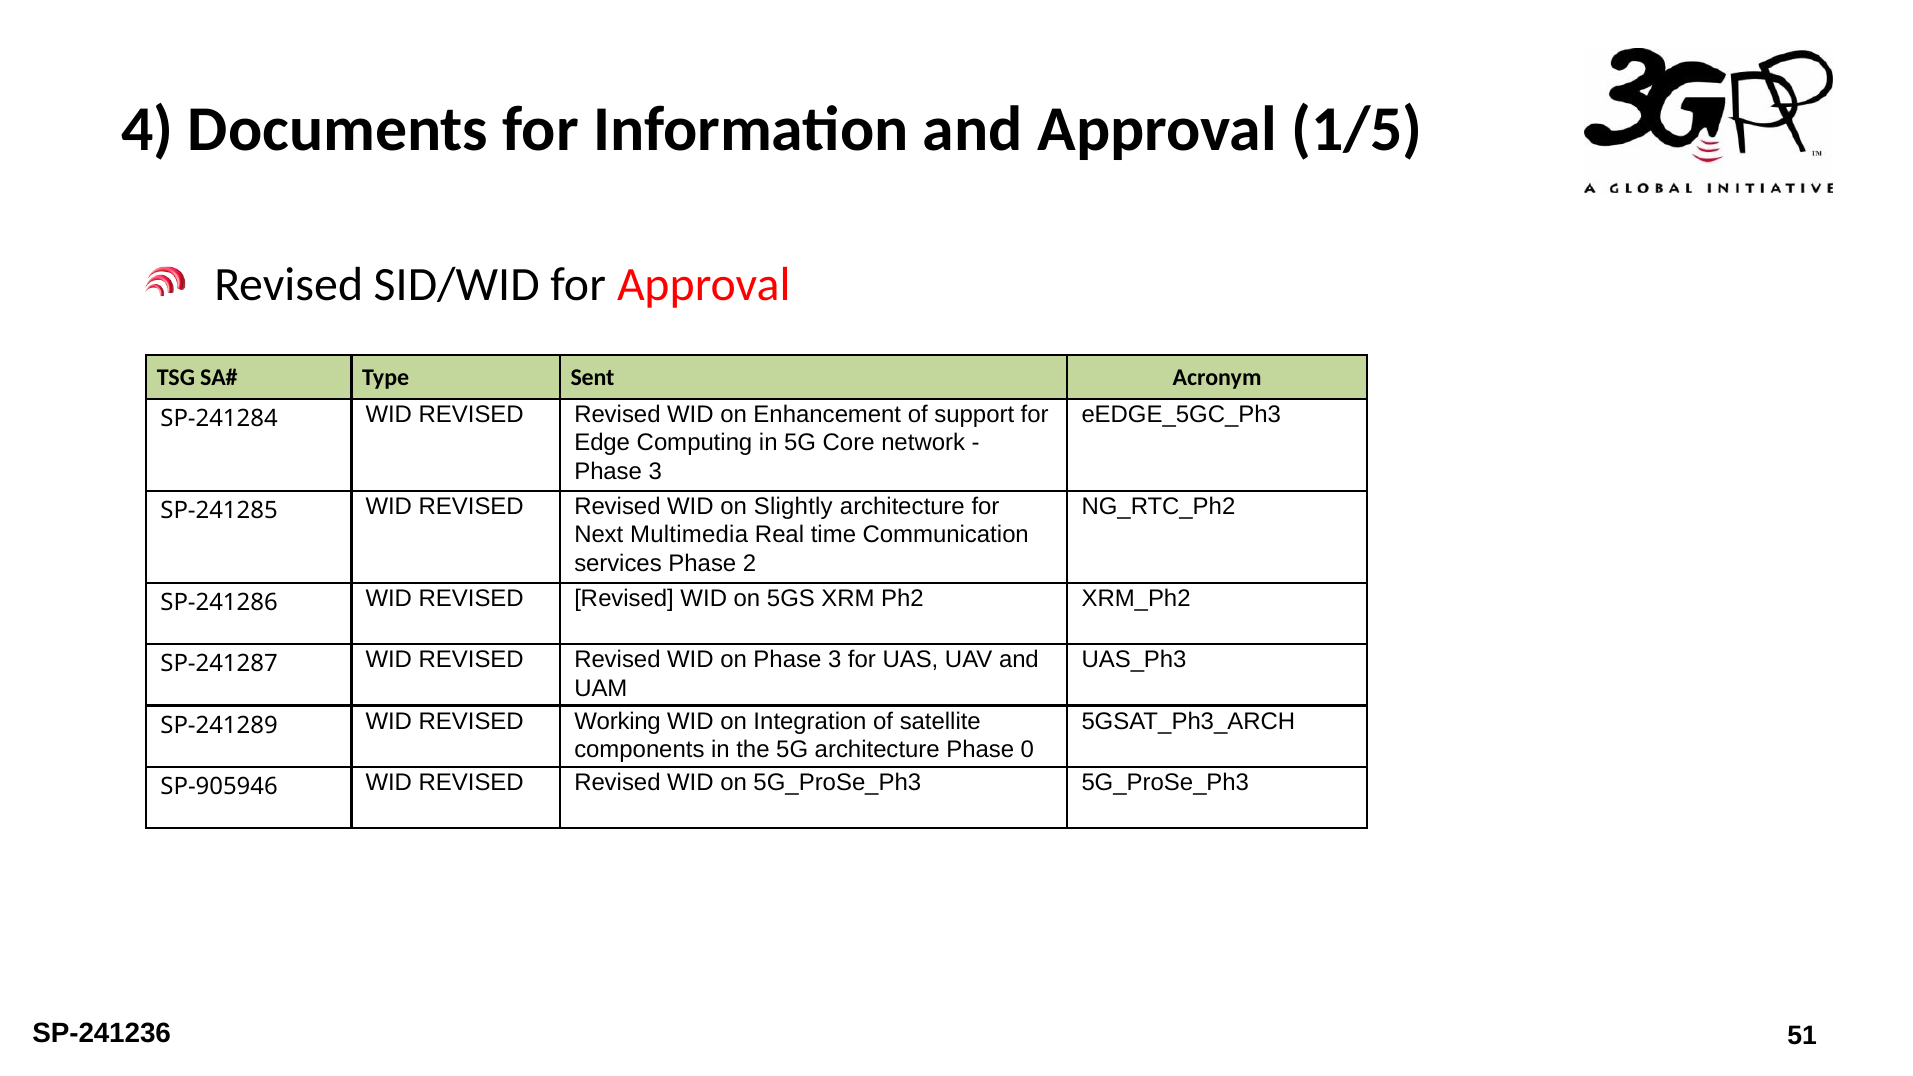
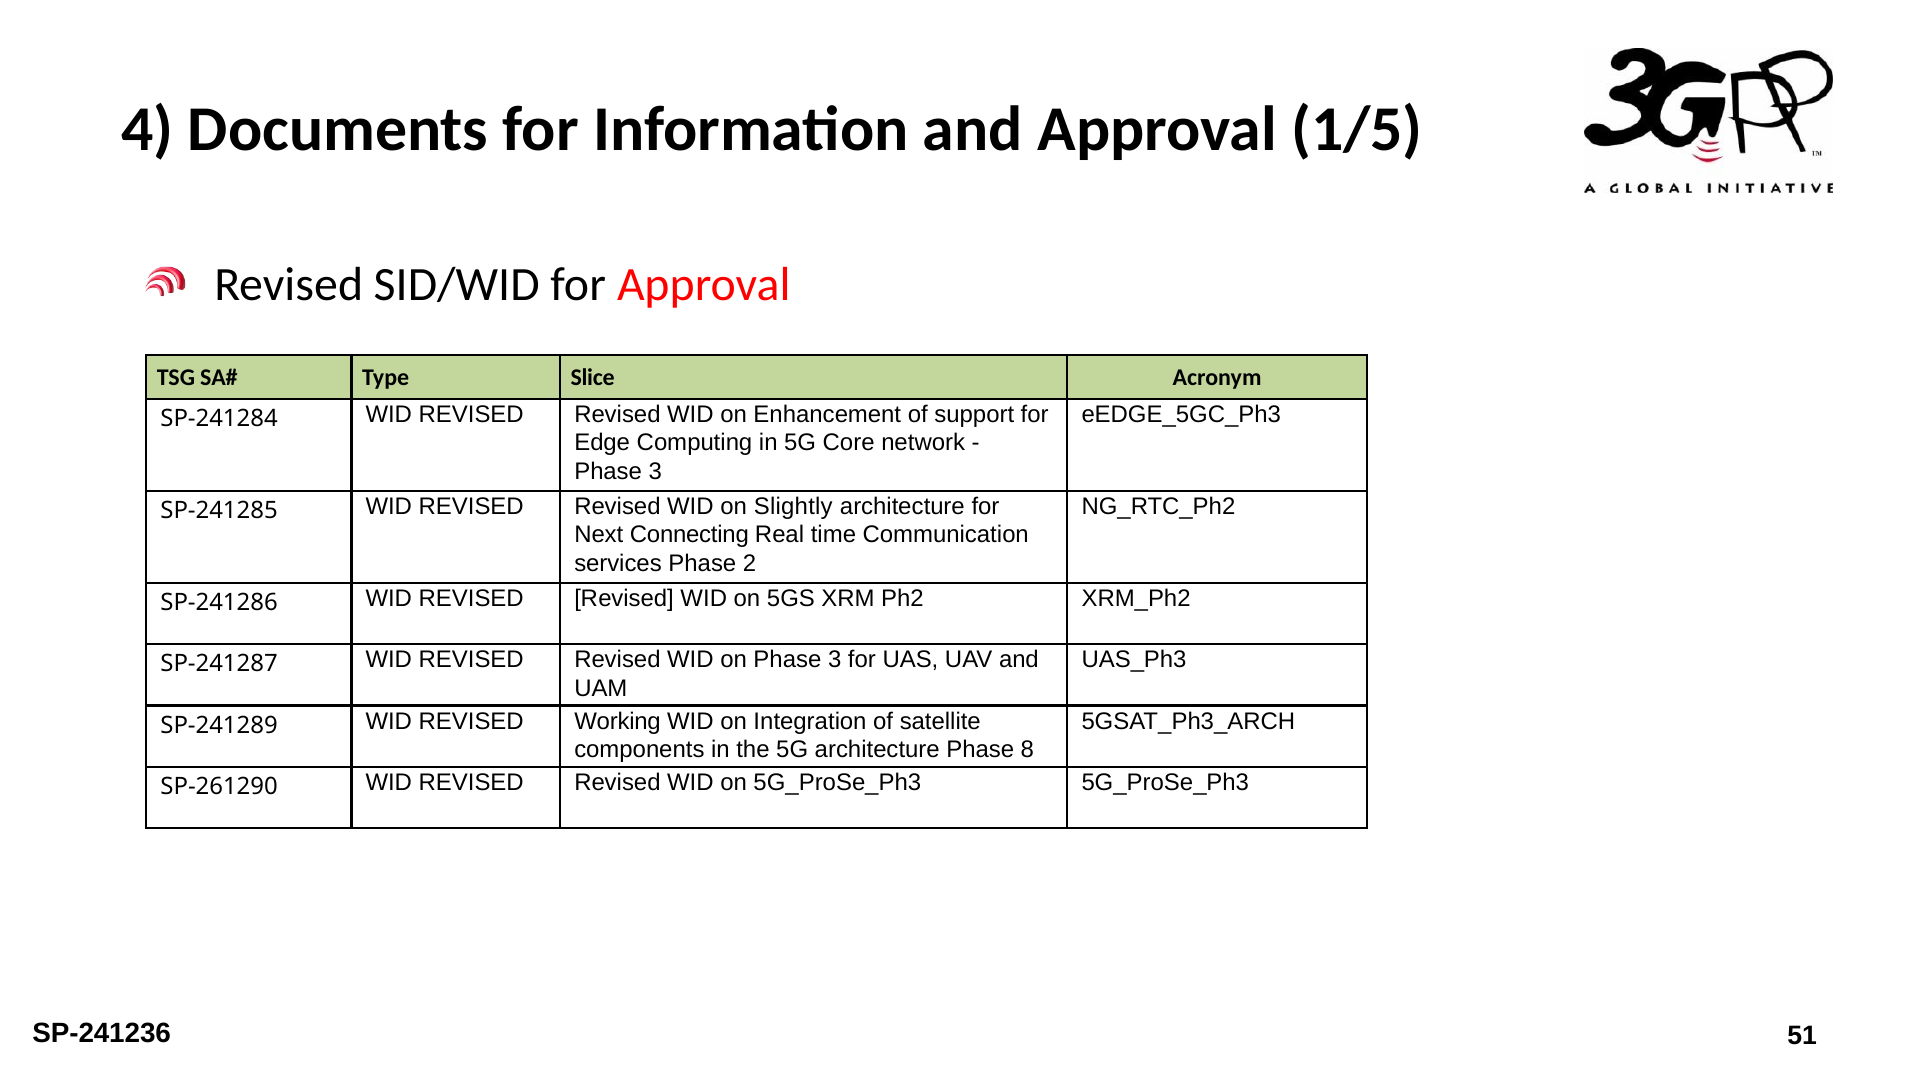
Sent: Sent -> Slice (593, 377)
Multimedia: Multimedia -> Connecting (689, 535)
0: 0 -> 8 (1027, 750)
SP-905946: SP-905946 -> SP-261290 (219, 787)
